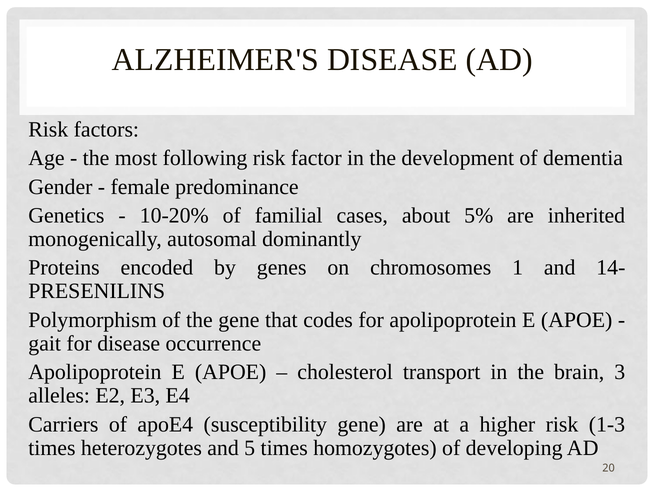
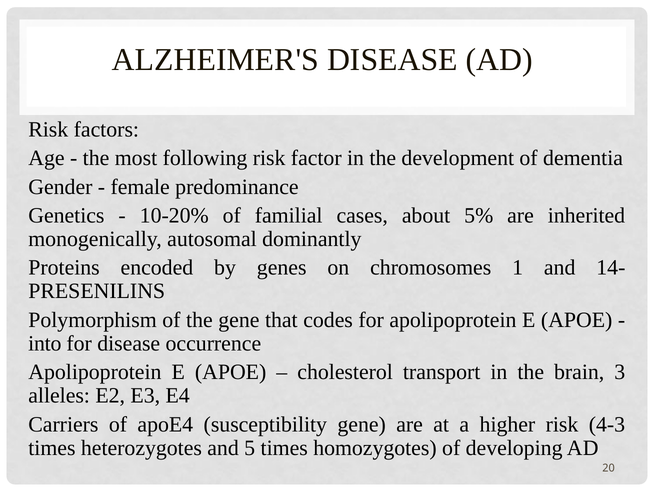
gait: gait -> into (45, 343)
1-3: 1-3 -> 4-3 (607, 424)
